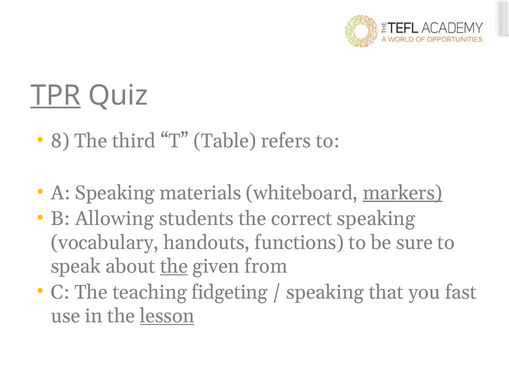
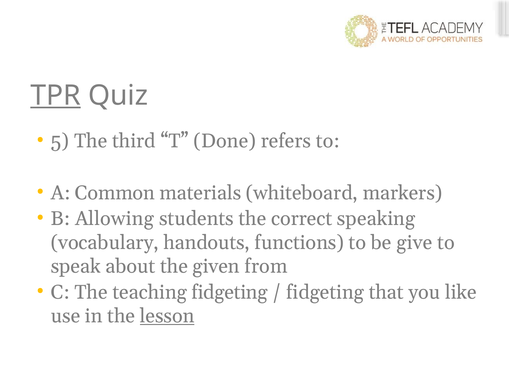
8: 8 -> 5 (60, 141)
Table: Table -> Done (225, 141)
A Speaking: Speaking -> Common (115, 193)
markers underline: present -> none (403, 193)
sure: sure -> give (414, 242)
the underline: present -> none (174, 266)
speaking: speaking -> fidgeting (325, 292)
fast: fast -> like (461, 292)
